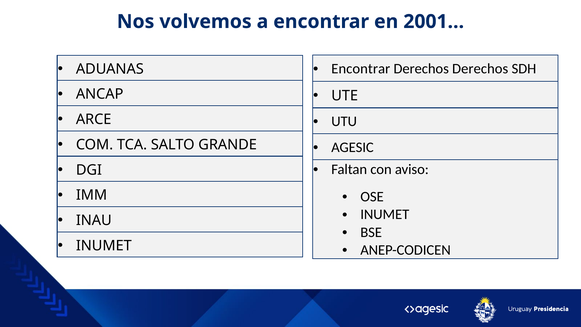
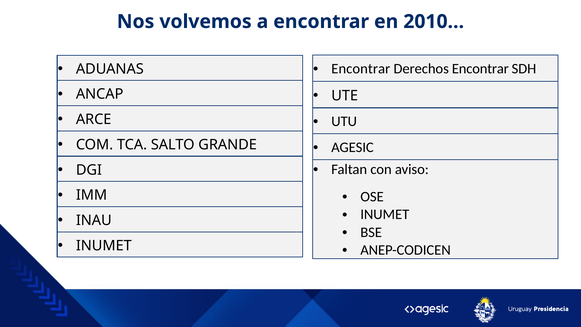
2001…: 2001… -> 2010… (434, 22)
Derechos Derechos: Derechos -> Encontrar (480, 69)
